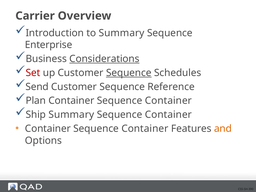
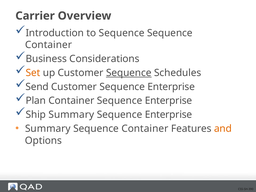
to Summary: Summary -> Sequence (122, 33)
Enterprise: Enterprise -> Container (48, 45)
Considerations underline: present -> none (104, 59)
Set colour: red -> orange (33, 73)
Customer Sequence Reference: Reference -> Enterprise (171, 87)
Container: Container -> Enterprise (169, 101)
Container: Container -> Enterprise (169, 115)
Container: Container -> Summary (48, 129)
